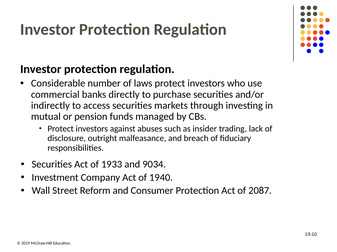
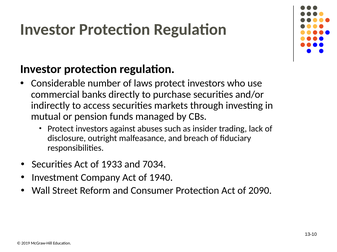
90: 90 -> 70 (148, 165)
2087: 2087 -> 2090 (260, 191)
